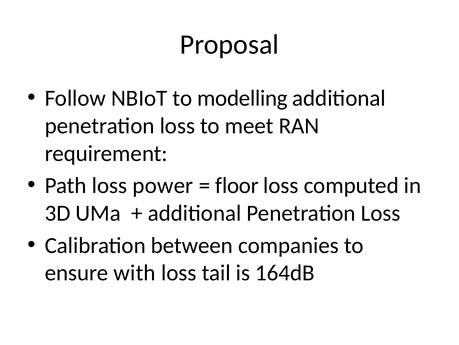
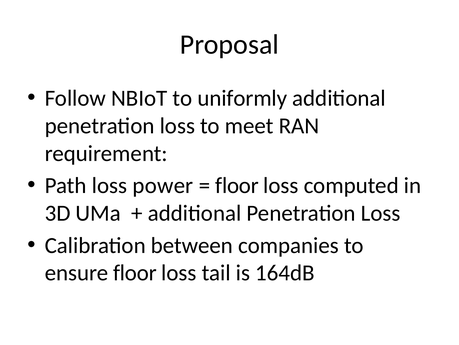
modelling: modelling -> uniformly (242, 98)
ensure with: with -> floor (135, 272)
